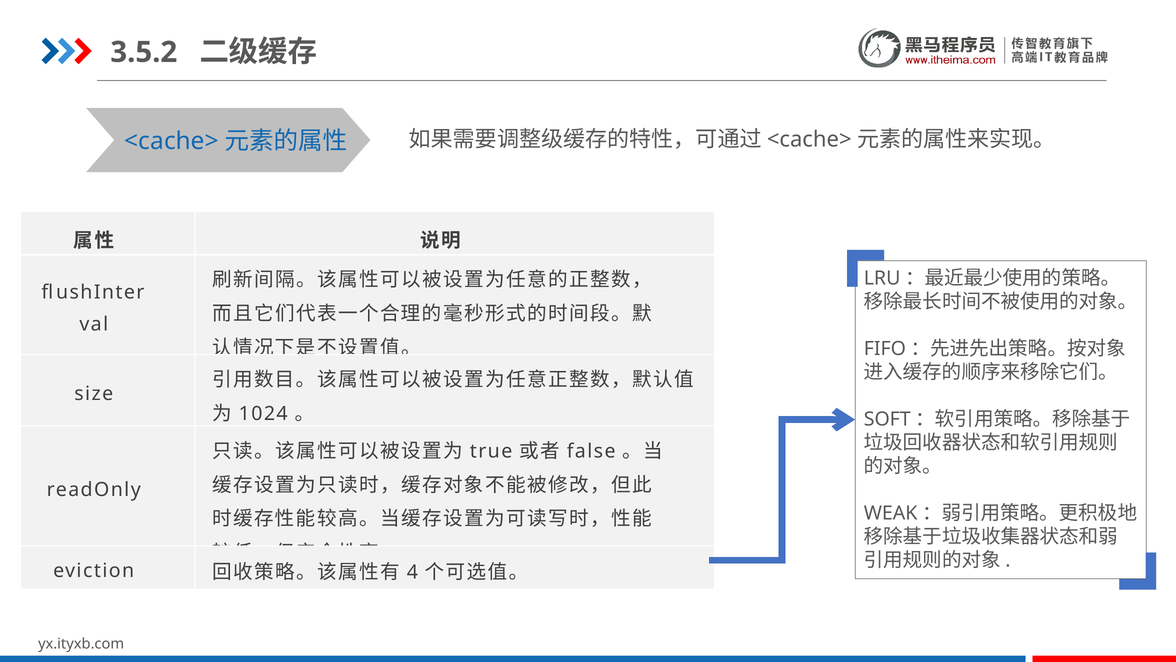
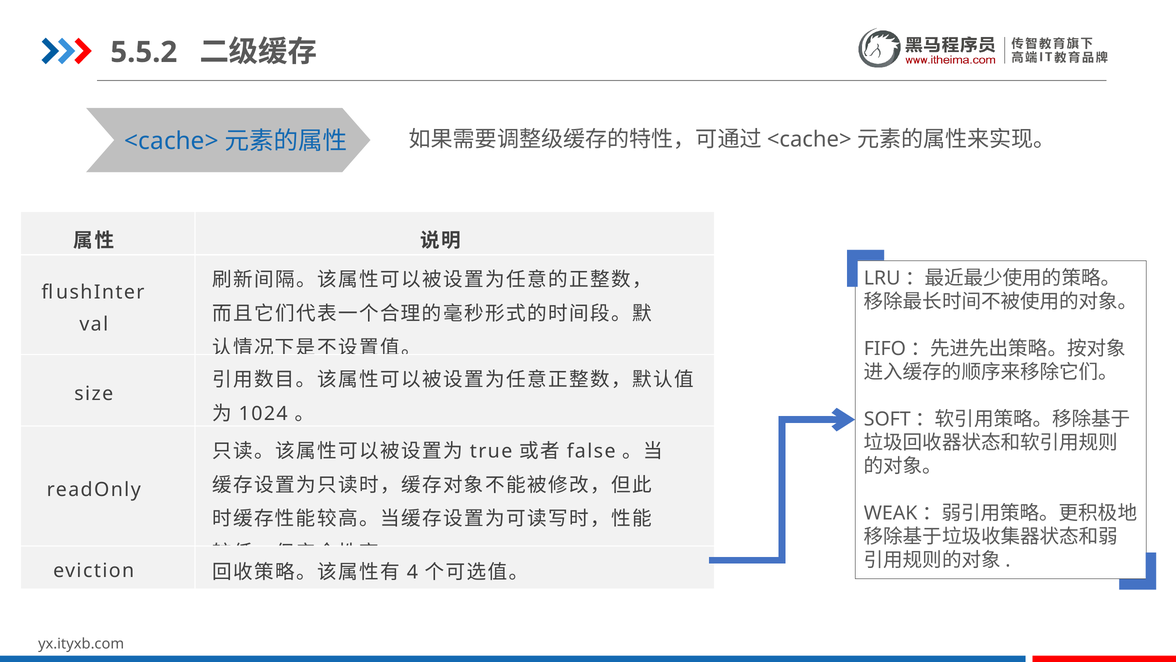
3.5.2: 3.5.2 -> 5.5.2 (144, 52)
